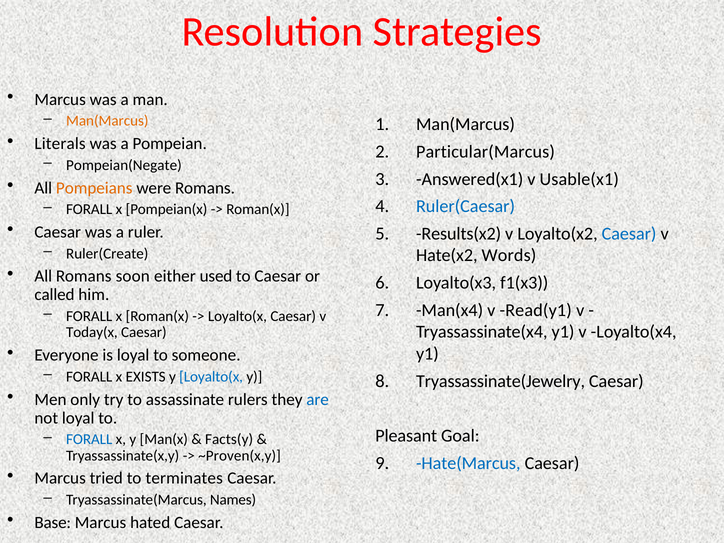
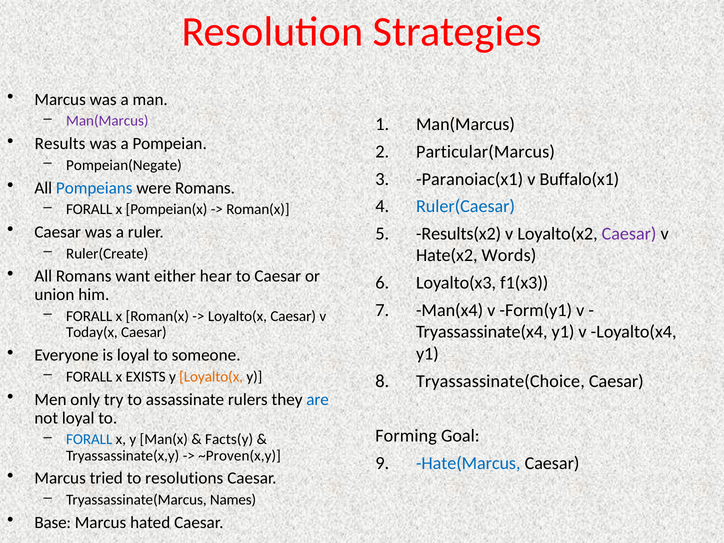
Man(Marcus colour: orange -> purple (107, 121)
Literals: Literals -> Results (60, 144)
Answered(x1: Answered(x1 -> Paranoiac(x1 (470, 179)
Usable(x1: Usable(x1 -> Buffalo(x1 (579, 179)
Pompeians colour: orange -> blue (94, 188)
Caesar colour: blue -> purple (629, 234)
soon: soon -> want (133, 276)
used: used -> hear (216, 276)
called: called -> union (54, 295)
Read(y1: Read(y1 -> Form(y1 (536, 310)
Loyalto(x colour: blue -> orange (211, 377)
Tryassassinate(Jewelry: Tryassassinate(Jewelry -> Tryassassinate(Choice (500, 381)
Pleasant: Pleasant -> Forming (406, 436)
terminates: terminates -> resolutions (184, 478)
